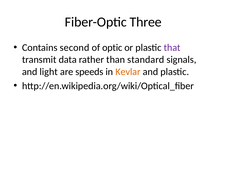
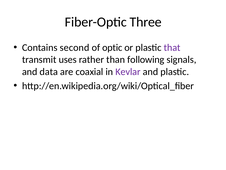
data: data -> uses (68, 59)
standard: standard -> following (146, 59)
light: light -> data (49, 72)
speeds: speeds -> coaxial (89, 72)
Kevlar colour: orange -> purple (128, 72)
